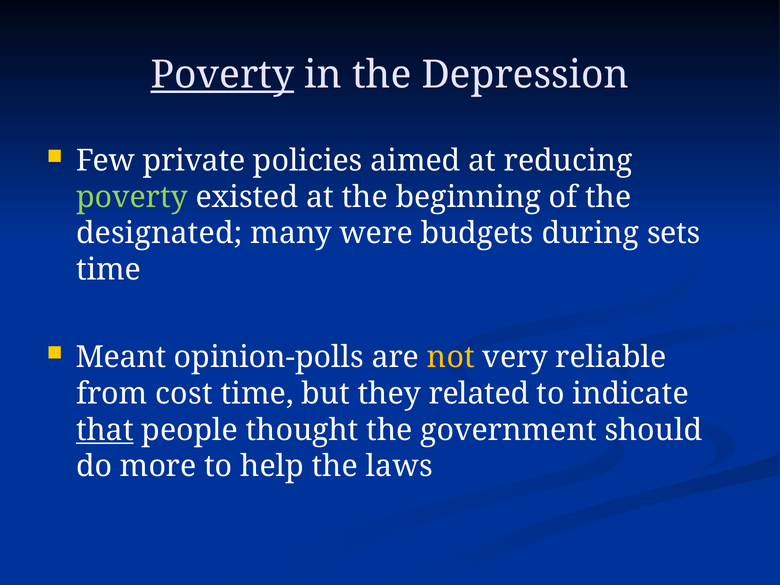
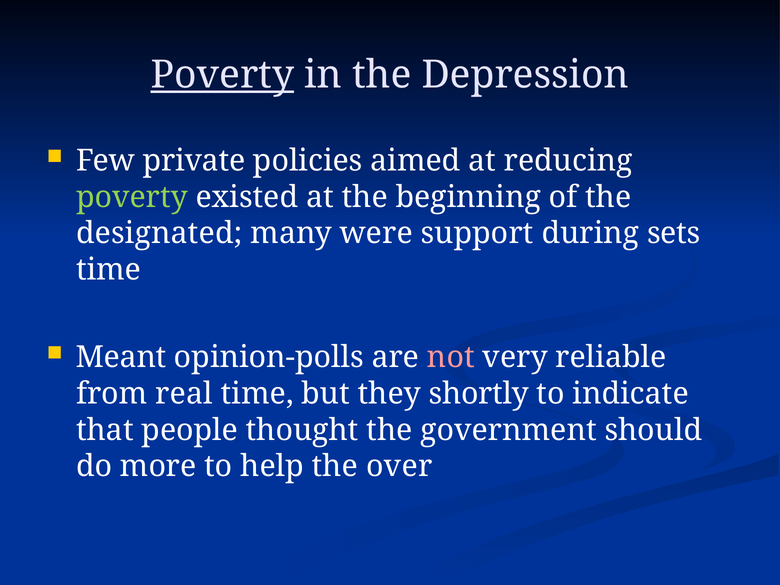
budgets: budgets -> support (477, 233)
not colour: yellow -> pink (451, 357)
cost: cost -> real (184, 394)
related: related -> shortly (479, 394)
that underline: present -> none (105, 430)
laws: laws -> over (399, 466)
